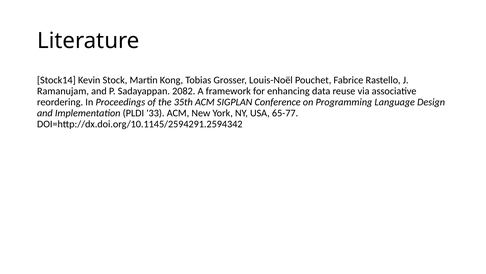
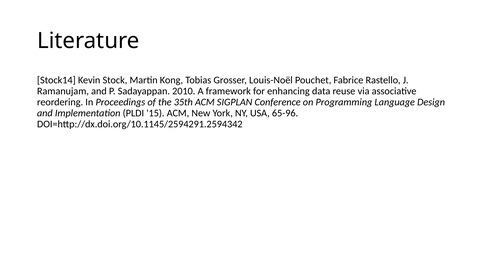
2082: 2082 -> 2010 (184, 91)
33: 33 -> 15 (155, 113)
65-77: 65-77 -> 65-96 (285, 113)
